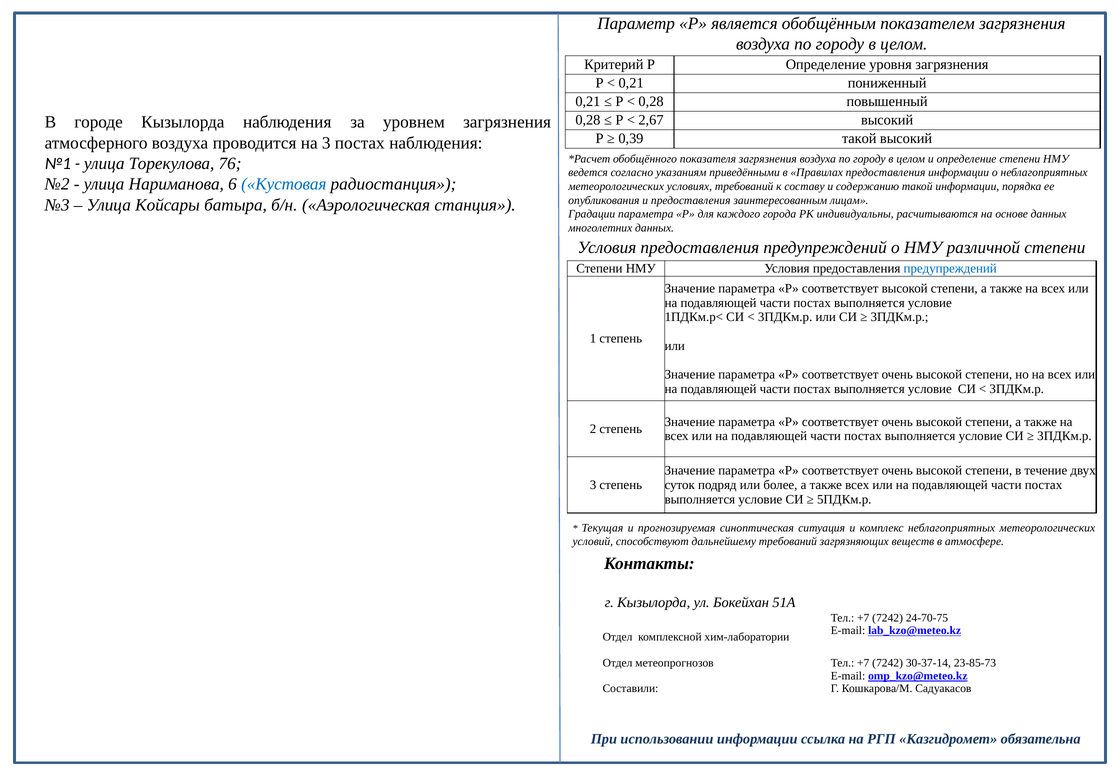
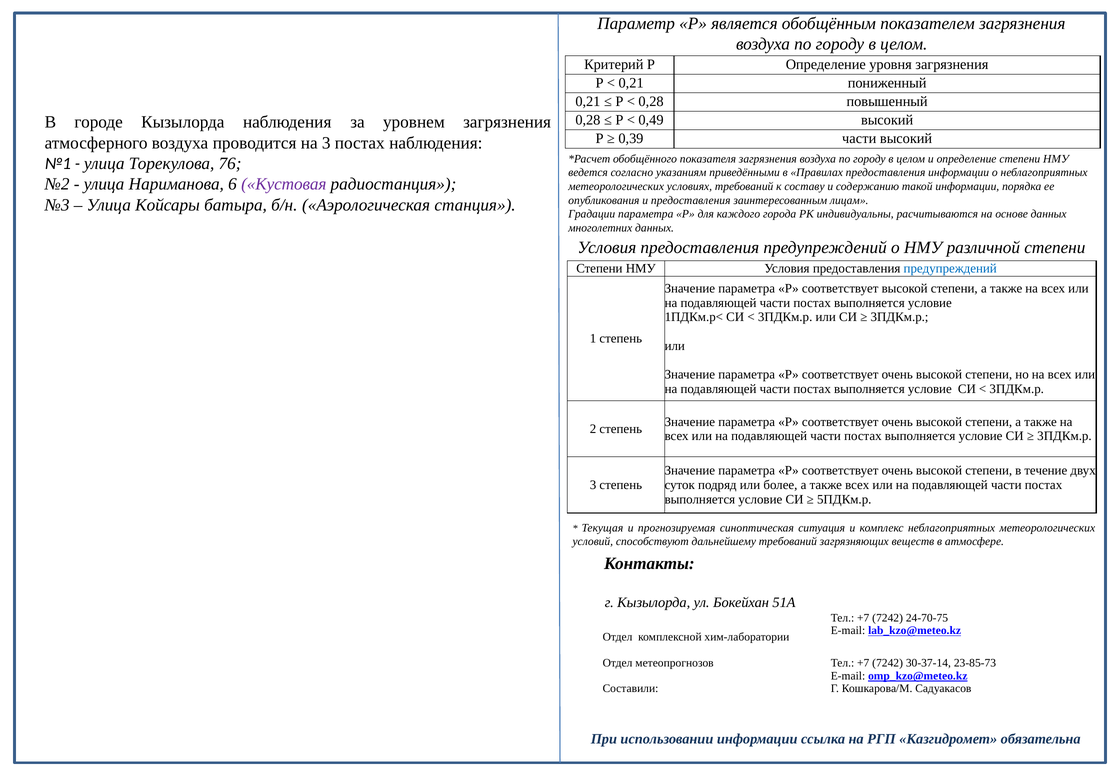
2,67: 2,67 -> 0,49 (651, 120)
0,39 такой: такой -> части (859, 139)
Кустовая colour: blue -> purple (284, 184)
